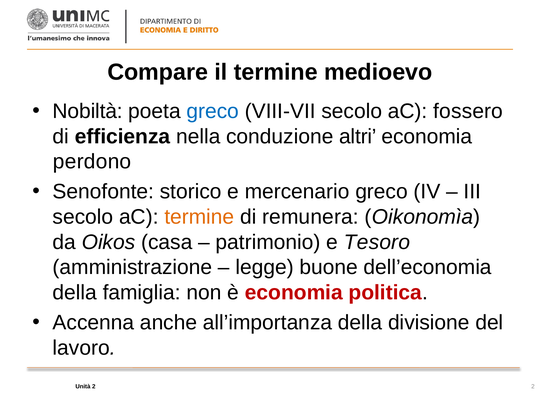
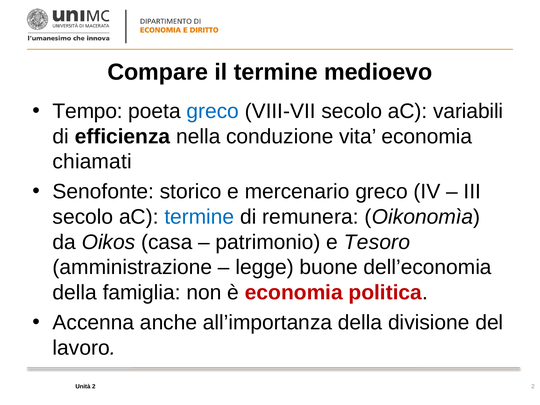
Nobiltà: Nobiltà -> Tempo (88, 111)
fossero: fossero -> variabili (468, 111)
altri: altri -> vita (358, 136)
perdono: perdono -> chiamati (92, 162)
termine colour: orange -> blue (199, 217)
